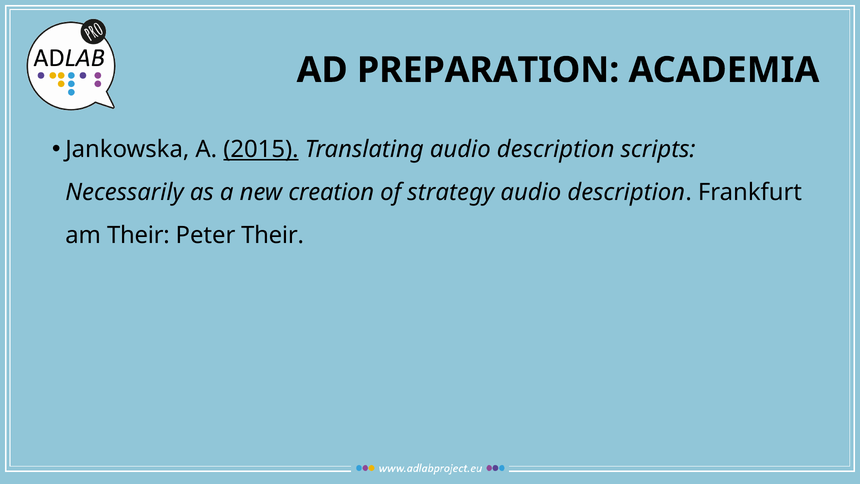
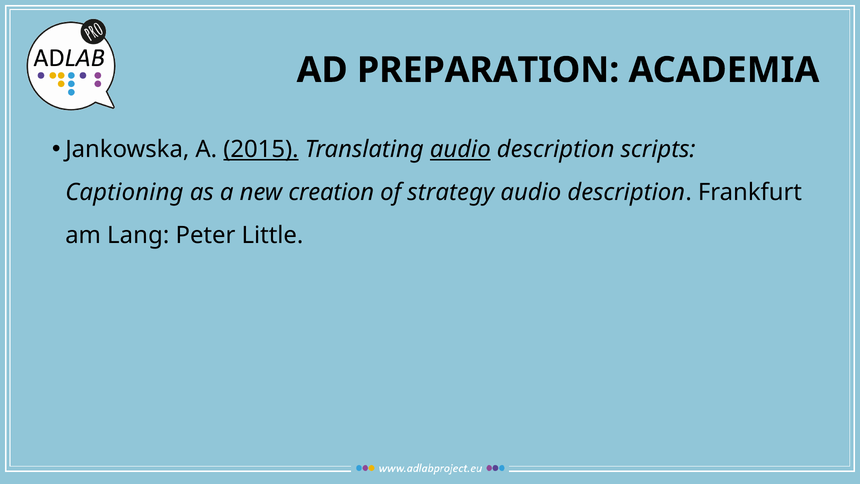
audio underline: none -> present (460, 149)
Necessarily: Necessarily -> Captioning (124, 192)
am Their: Their -> Lang (138, 235)
Peter Their: Their -> Little (272, 235)
